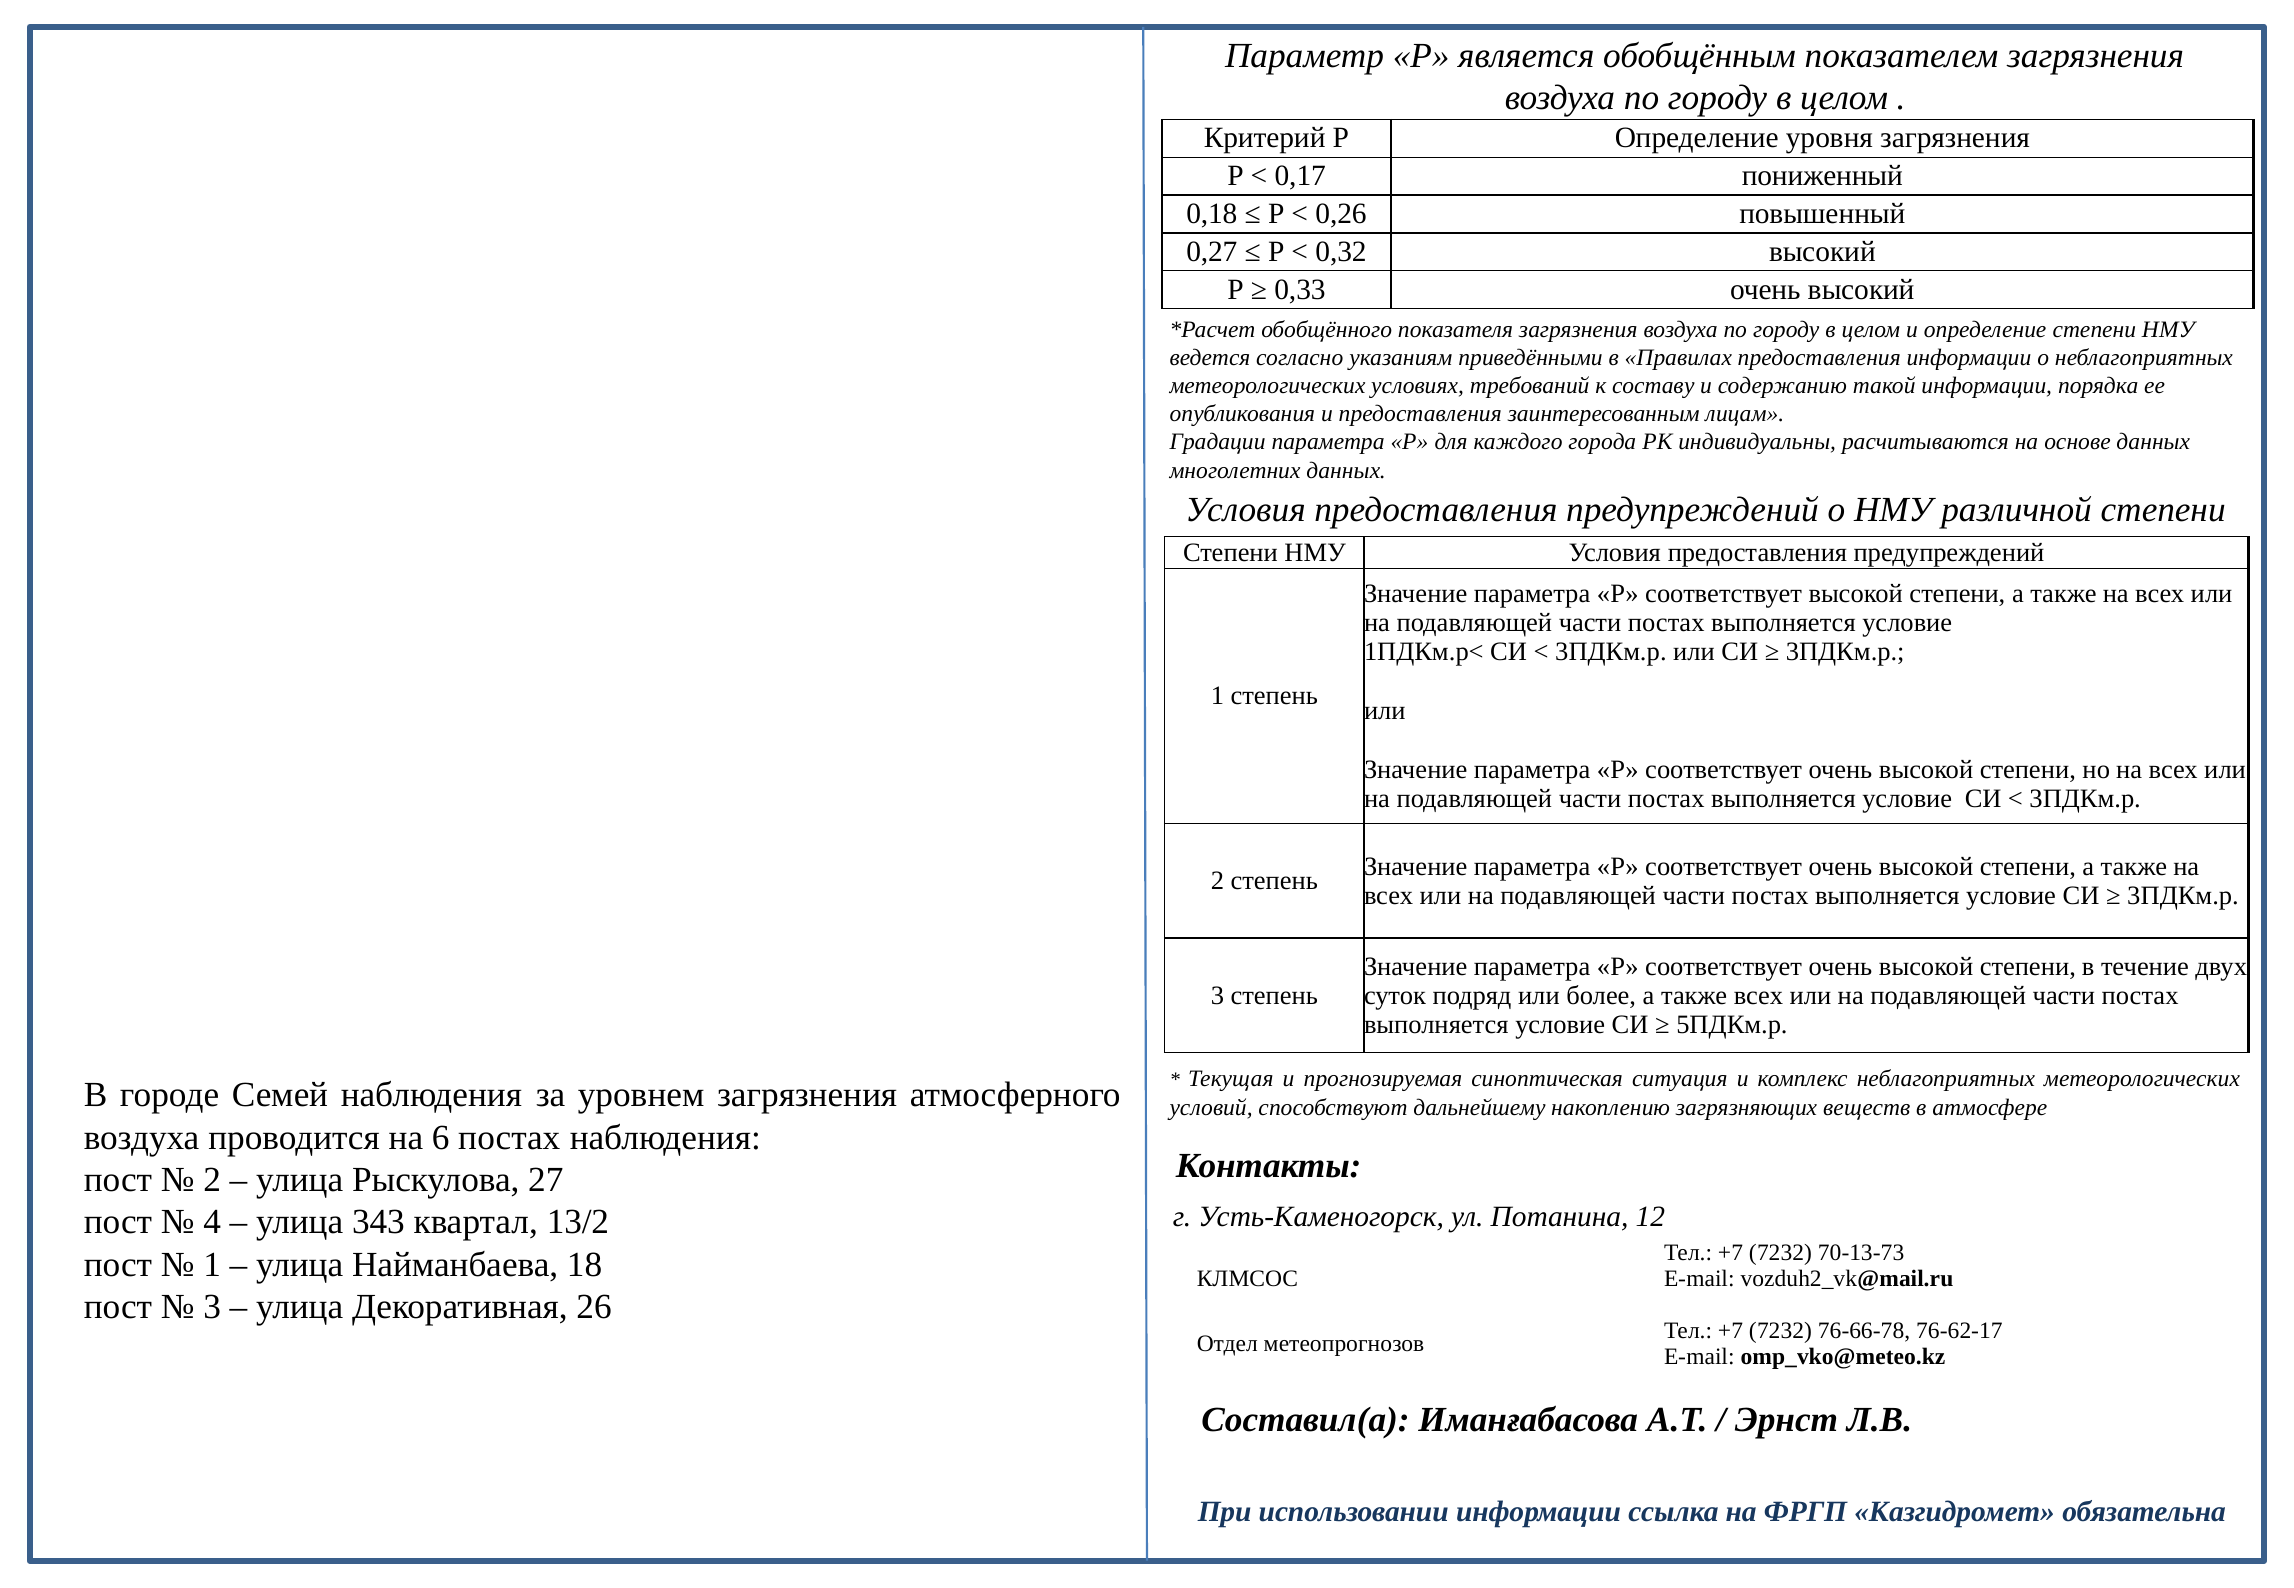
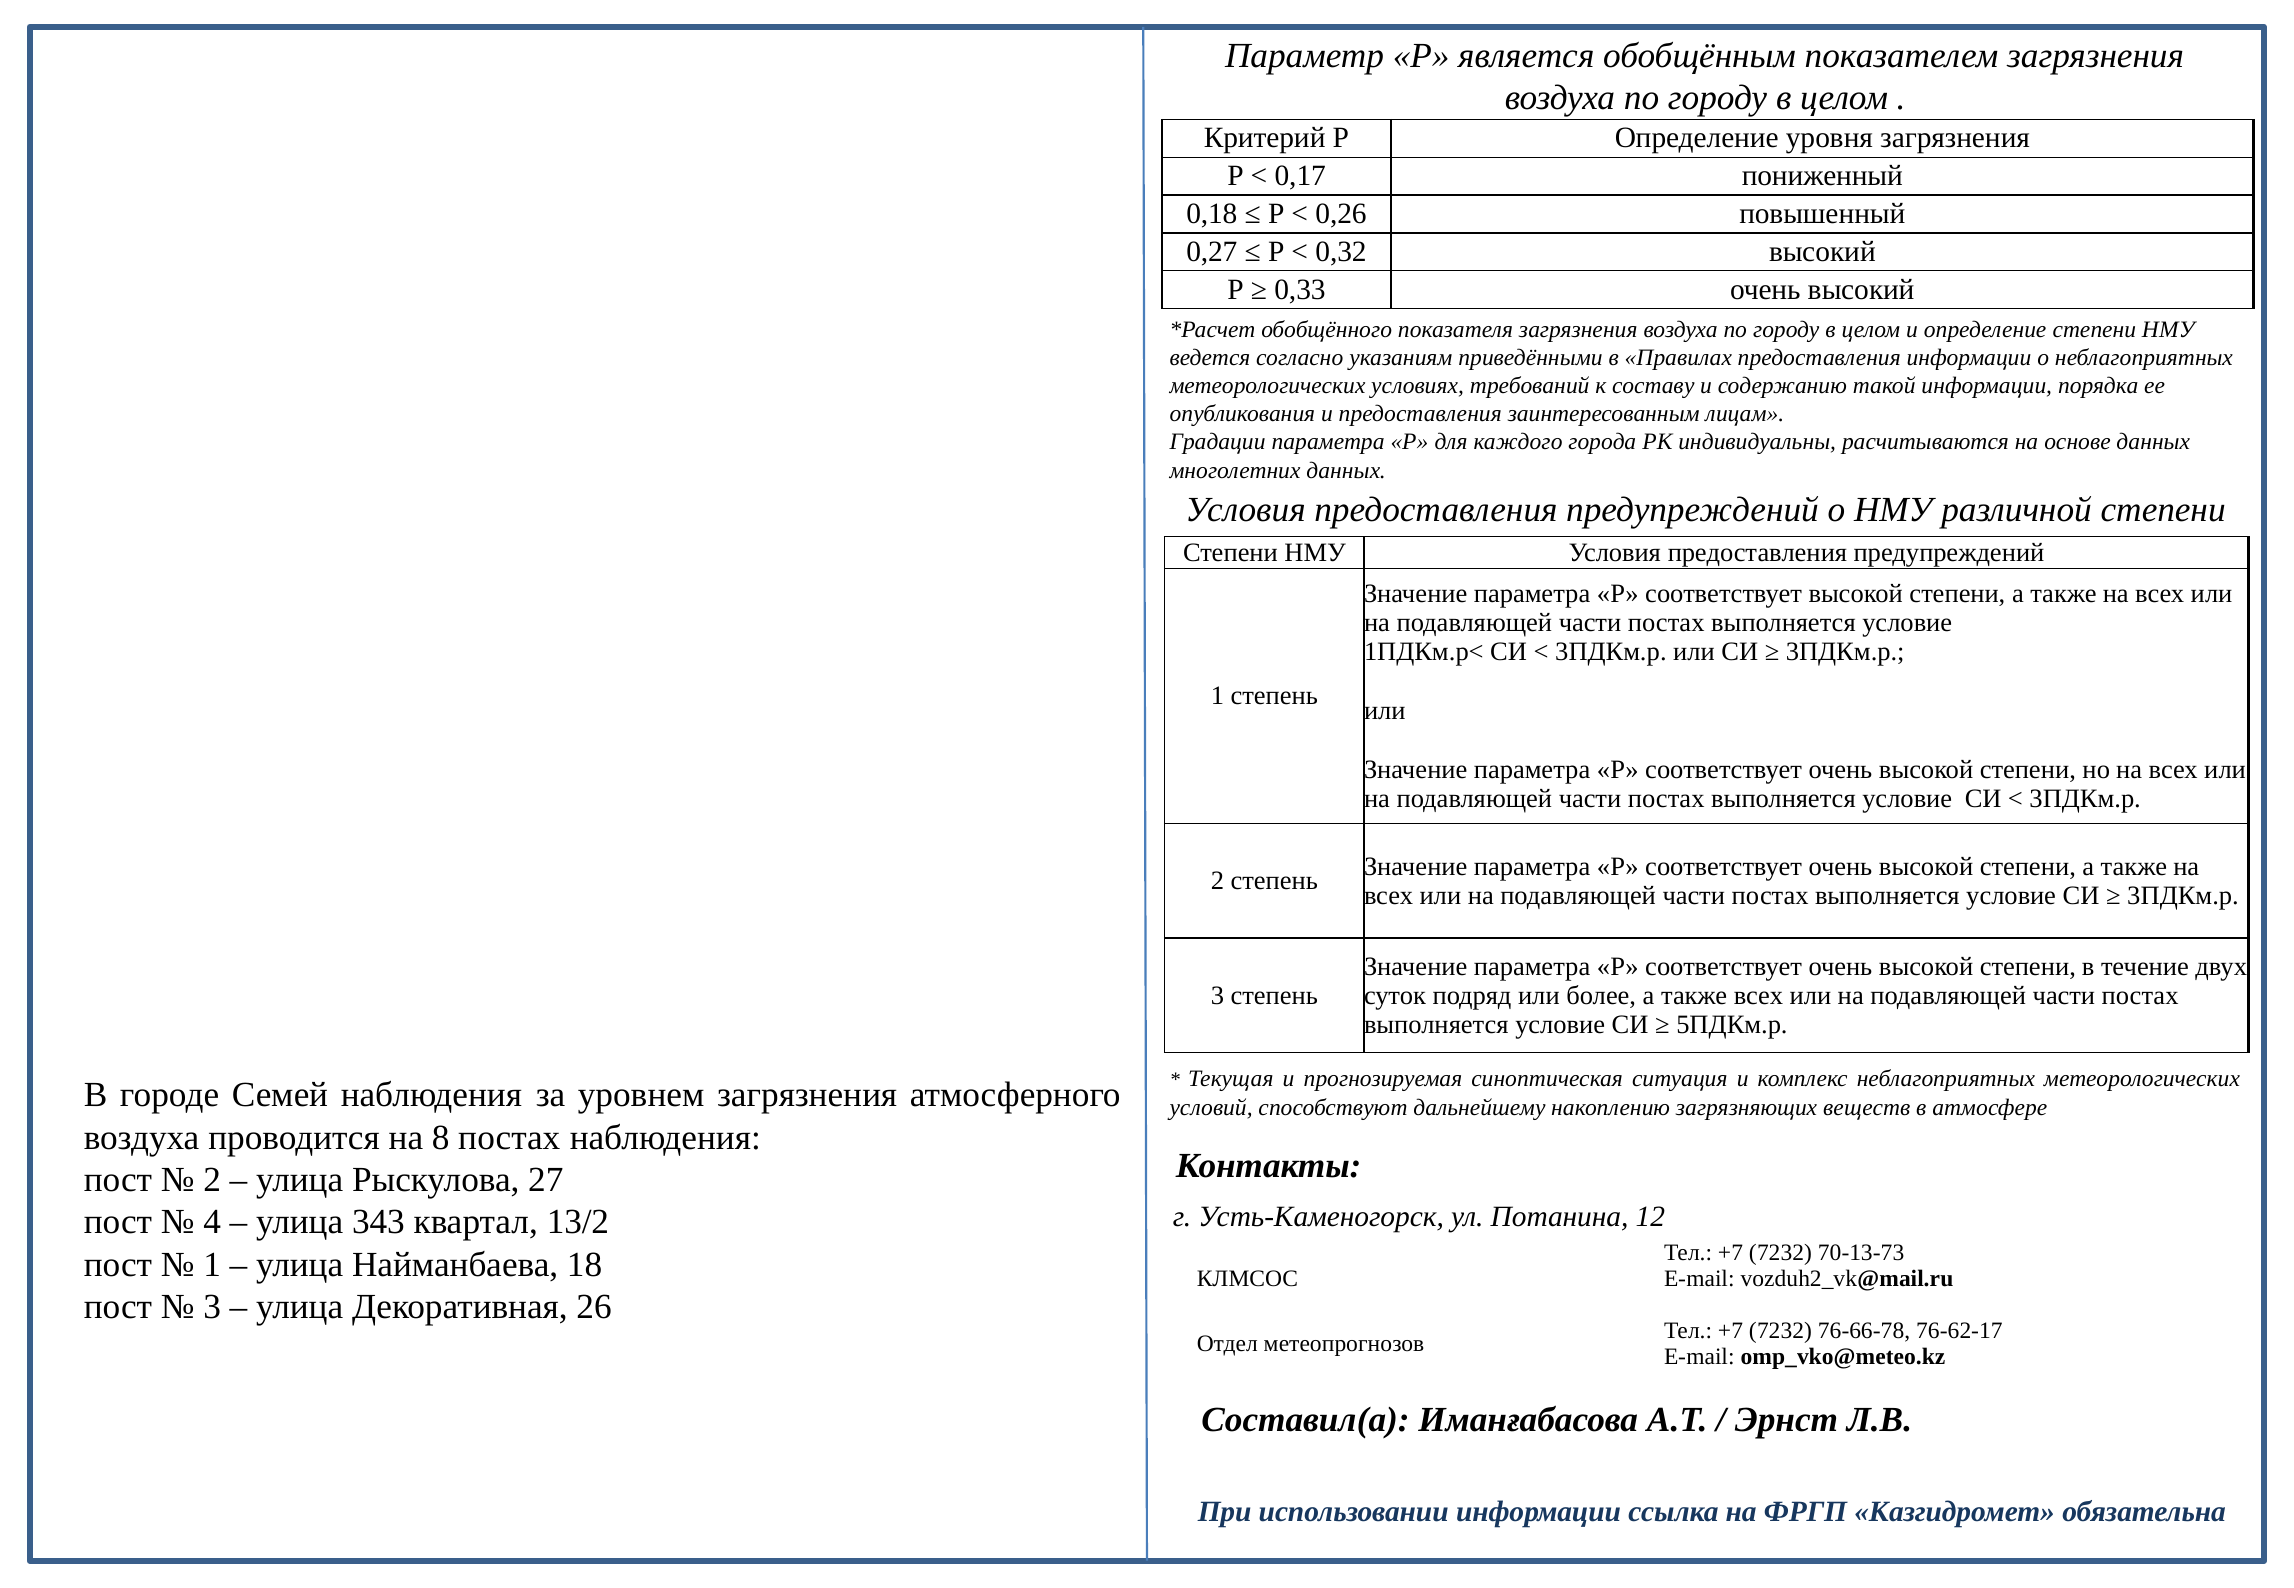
6: 6 -> 8 (441, 1138)
